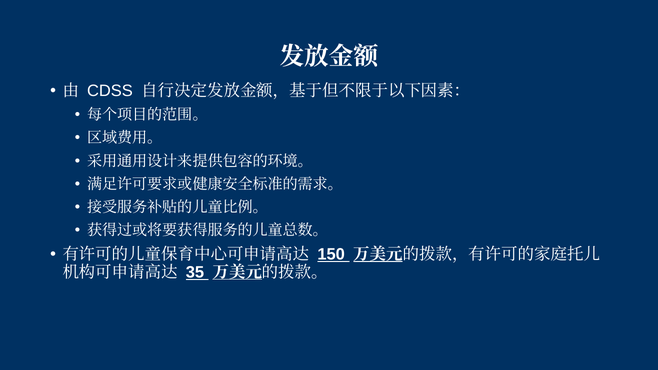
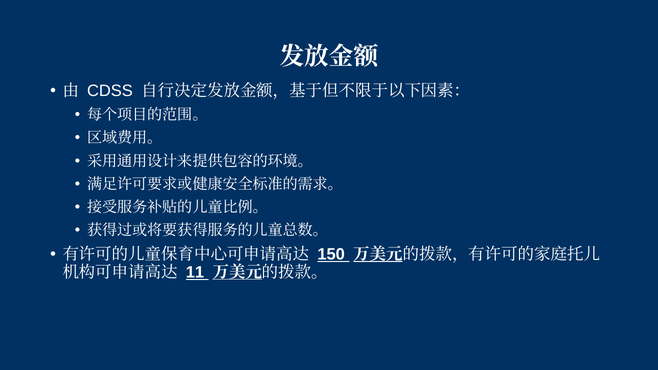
35: 35 -> 11 (195, 272)
